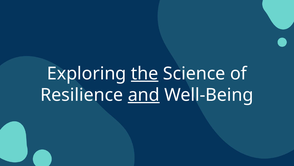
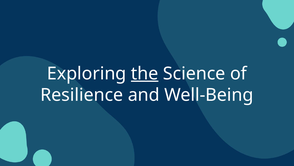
and underline: present -> none (144, 95)
